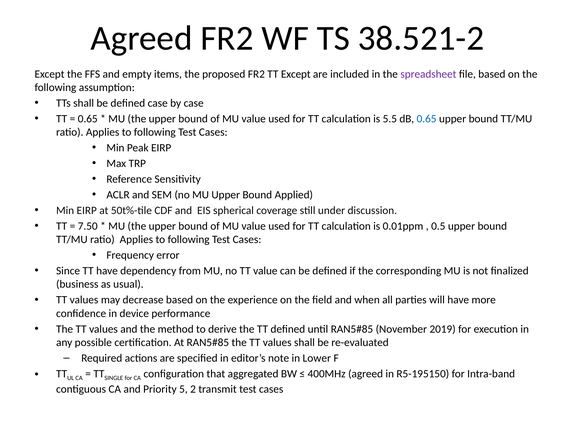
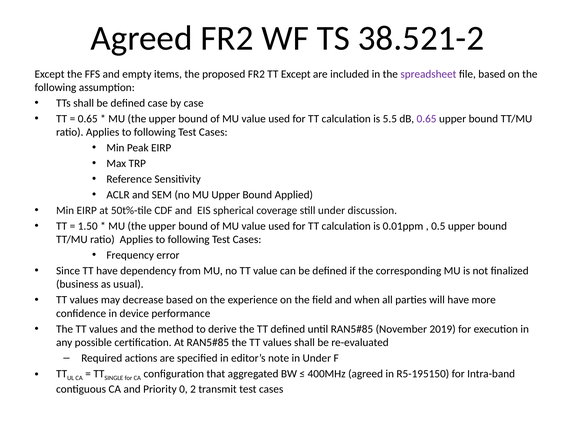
0.65 colour: blue -> purple (427, 119)
7.50: 7.50 -> 1.50 (88, 226)
in Lower: Lower -> Under (317, 358)
5: 5 -> 0 (183, 389)
